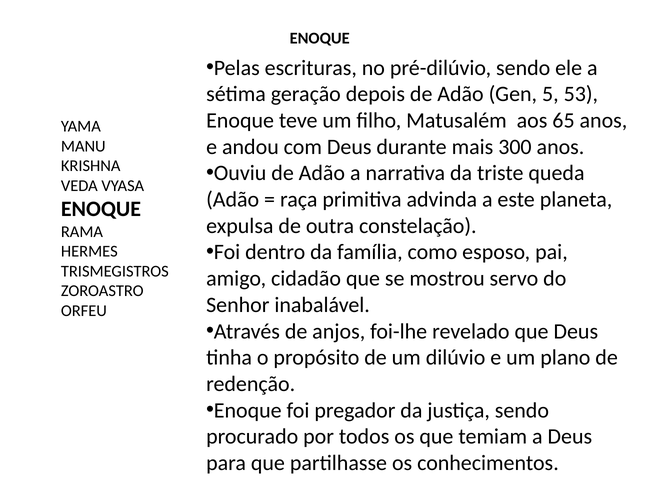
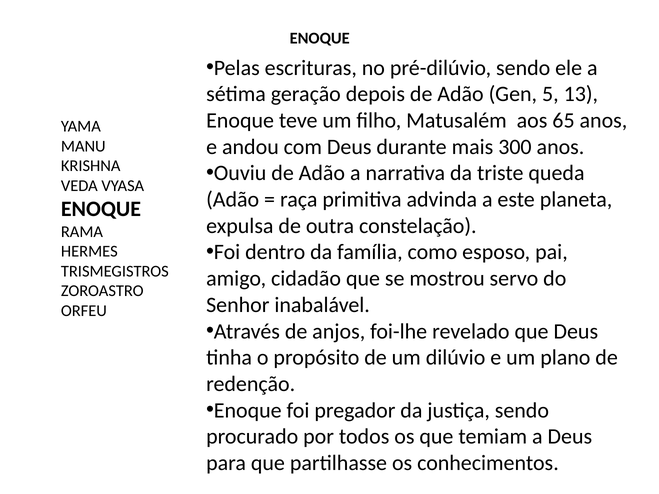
53: 53 -> 13 (581, 94)
